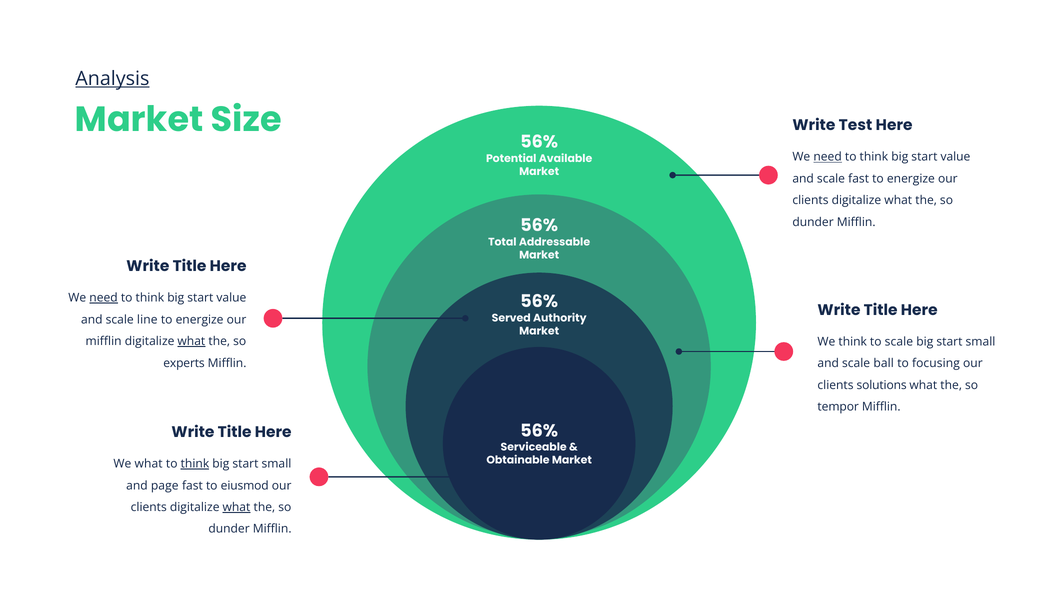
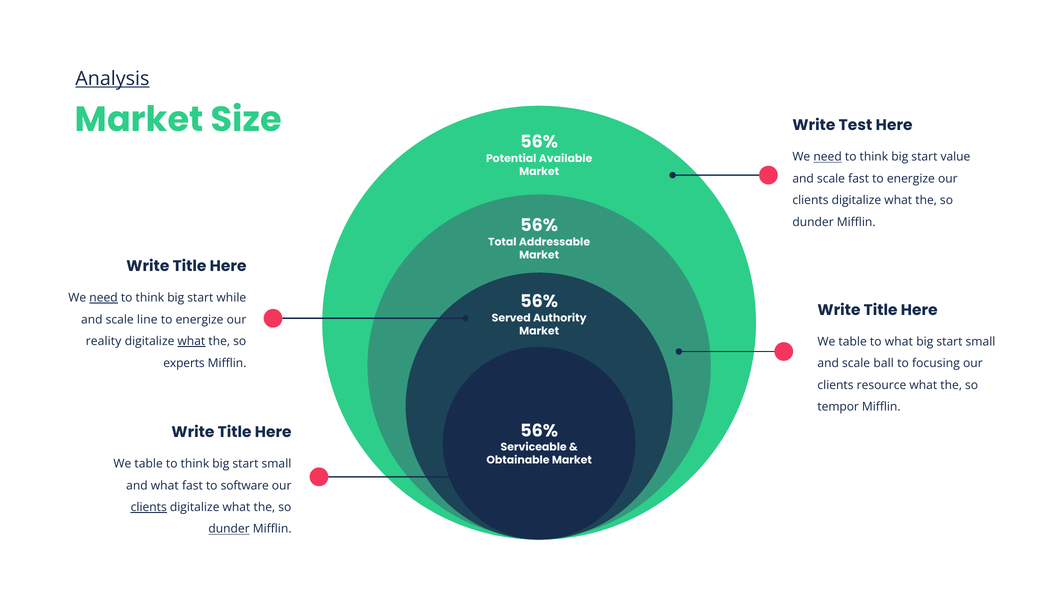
value: value -> while (231, 298)
mifflin: mifflin -> reality (104, 341)
think: think -> table (853, 342)
to scale: scale -> what (899, 342)
solutions: solutions -> resource (882, 385)
what: what -> table (149, 464)
think underline: present -> none (195, 464)
and page: page -> what (165, 485)
eiusmod: eiusmod -> software (245, 485)
clients underline: none -> present (149, 507)
what underline: present -> none (236, 507)
dunder underline: none -> present (229, 529)
